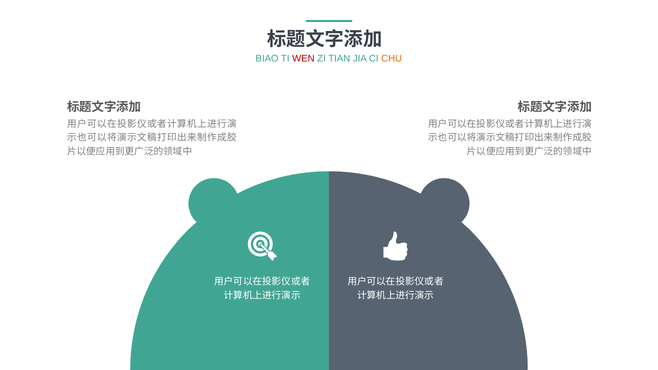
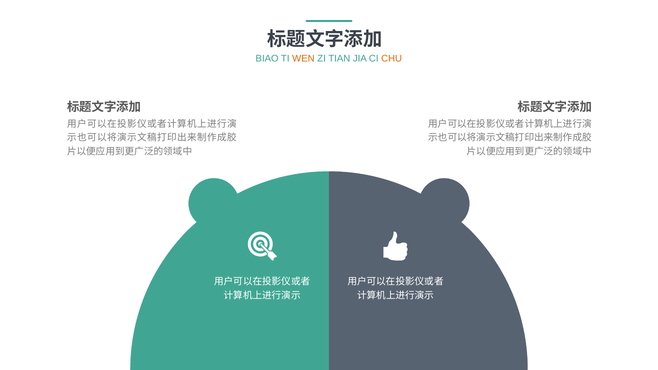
WEN colour: red -> orange (303, 58)
